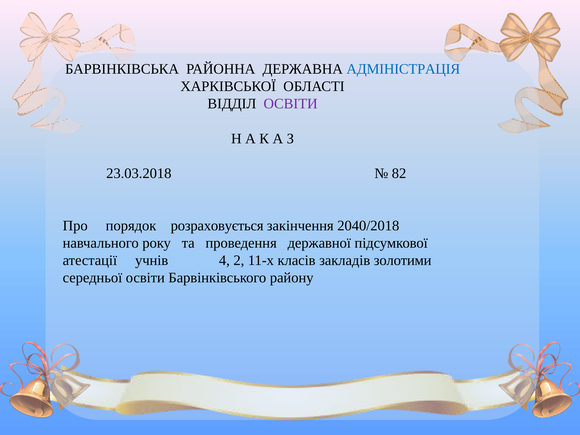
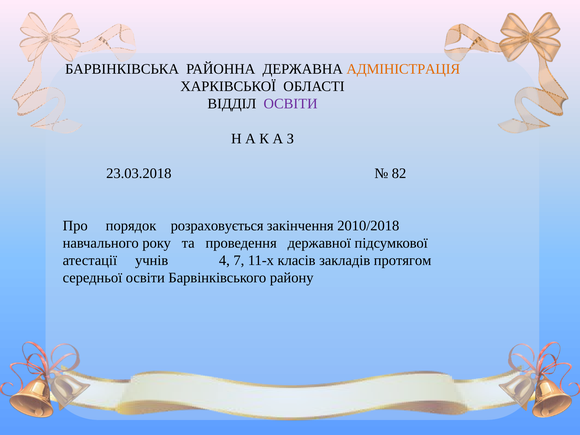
АДМІНІСТРАЦІЯ colour: blue -> orange (403, 69)
2040/2018: 2040/2018 -> 2010/2018 (368, 226)
2: 2 -> 7 (239, 260)
золотими: золотими -> протягом (403, 260)
